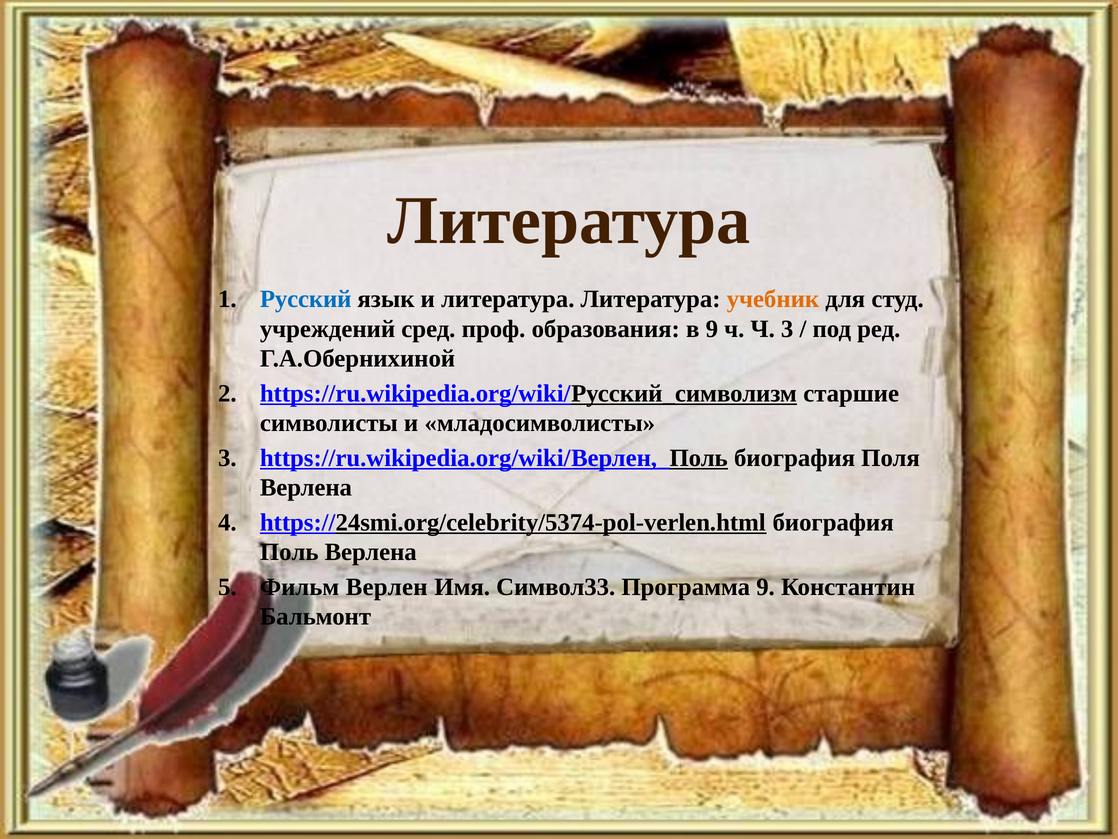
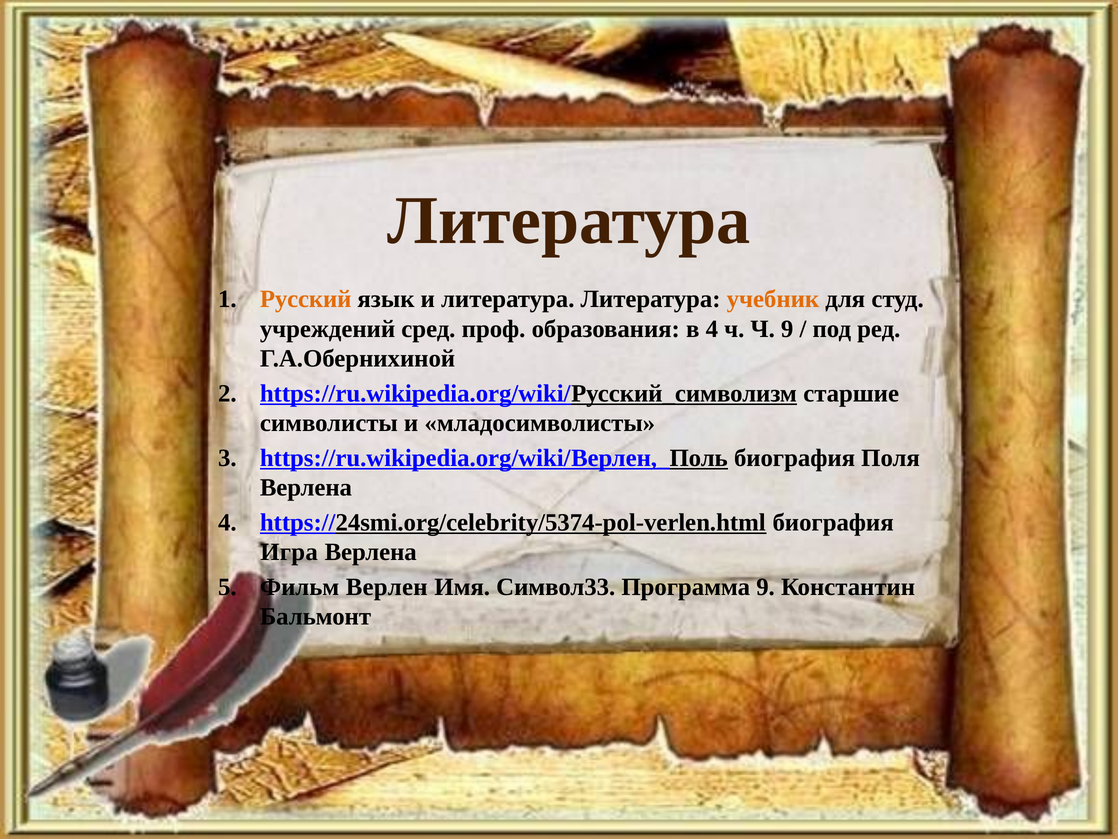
Русский colour: blue -> orange (306, 299)
в 9: 9 -> 4 (712, 329)
Ч 3: 3 -> 9 (787, 329)
Поль: Поль -> Игра (289, 552)
